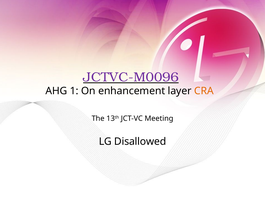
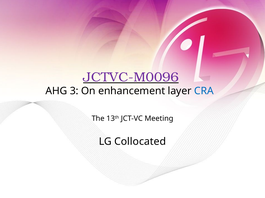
1: 1 -> 3 (74, 91)
CRA colour: orange -> blue (204, 91)
Disallowed: Disallowed -> Collocated (140, 142)
